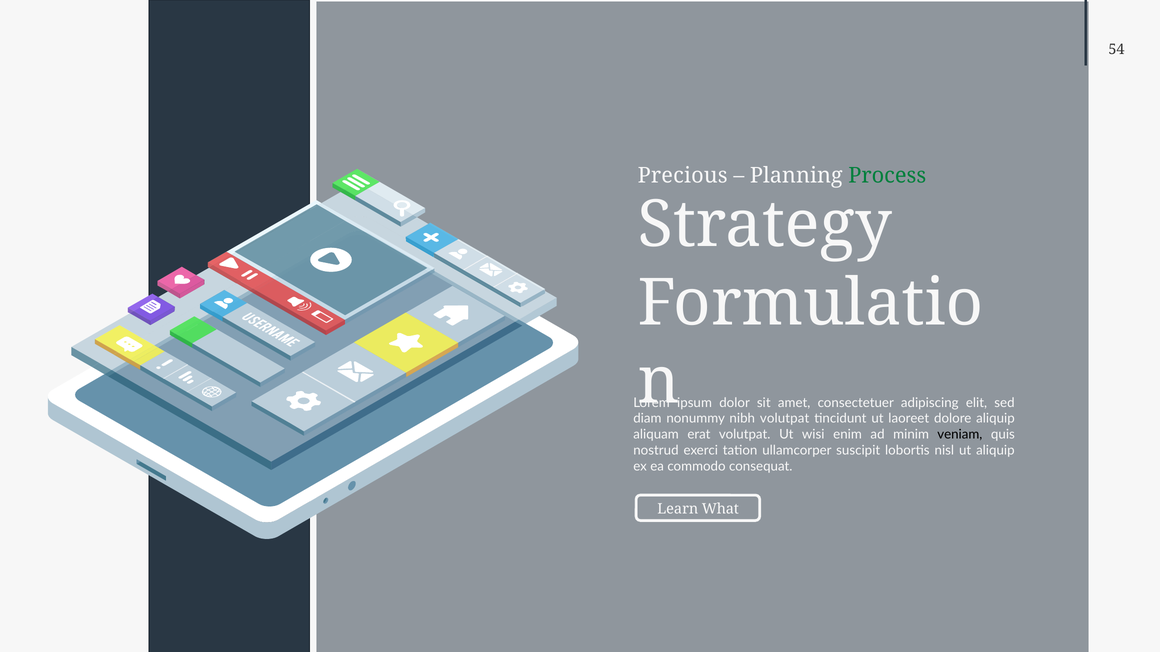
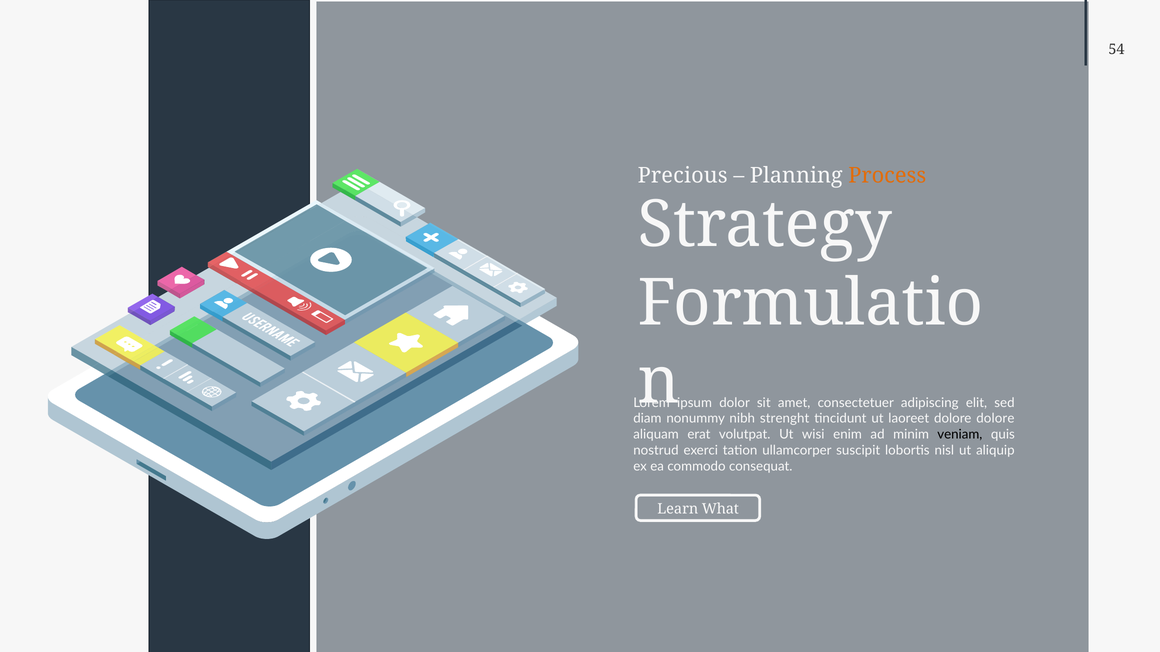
Process colour: green -> orange (887, 176)
nibh volutpat: volutpat -> strenght (785, 419)
dolore aliquip: aliquip -> dolore (995, 419)
